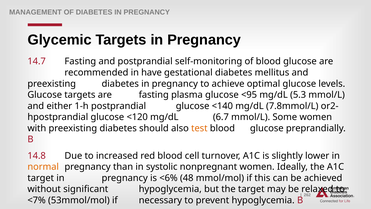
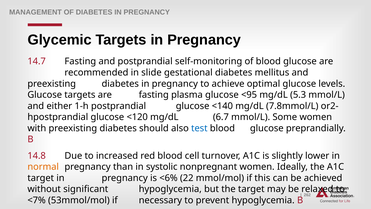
have: have -> slide (151, 72)
test colour: orange -> blue (199, 128)
48: 48 -> 22 (187, 178)
